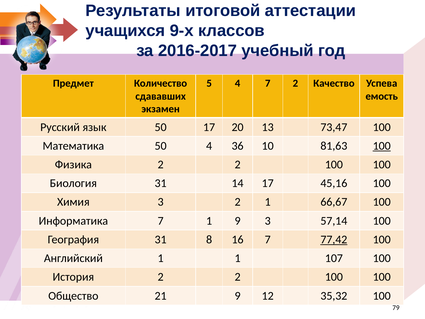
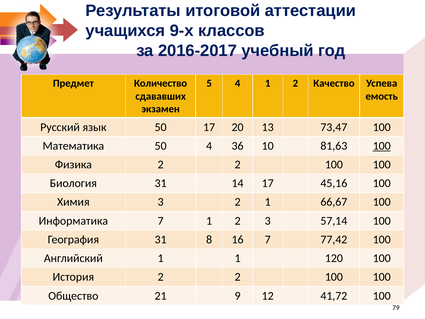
4 7: 7 -> 1 (268, 83)
7 1 9: 9 -> 2 (238, 221)
77,42 underline: present -> none (334, 239)
107: 107 -> 120 (334, 258)
35,32: 35,32 -> 41,72 (334, 296)
